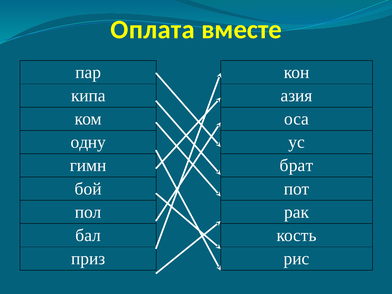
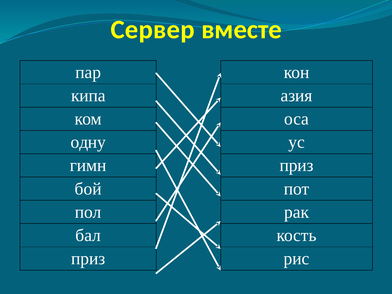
Оплата: Оплата -> Сервер (153, 30)
брат: брат -> приз (297, 165)
